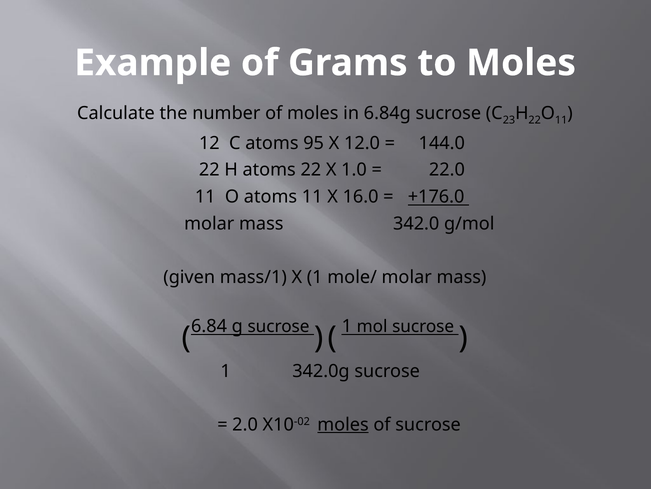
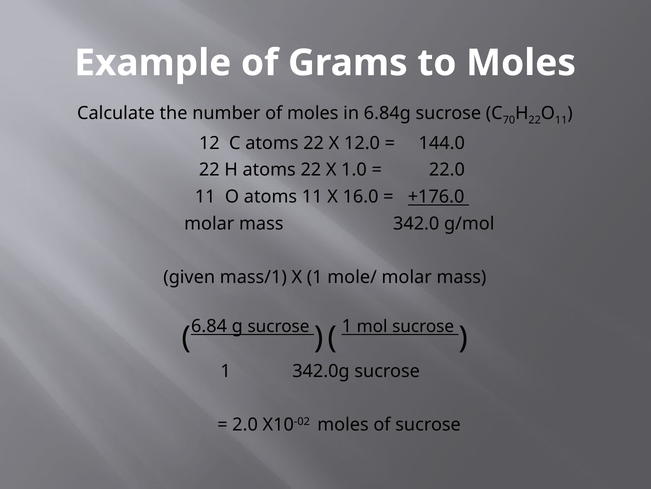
23: 23 -> 70 (509, 120)
C atoms 95: 95 -> 22 (314, 143)
moles underline: present -> none (343, 424)
